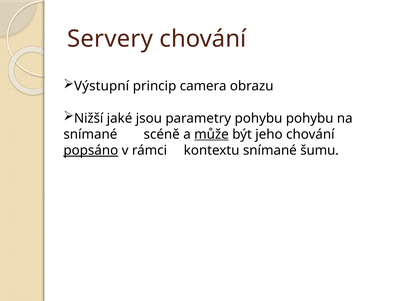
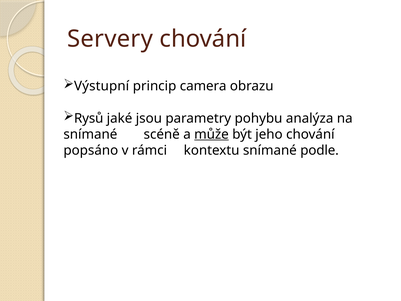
Nižší: Nižší -> Rysů (89, 118)
pohybu pohybu: pohybu -> analýza (310, 118)
popsáno underline: present -> none (91, 150)
šumu: šumu -> podle (320, 150)
